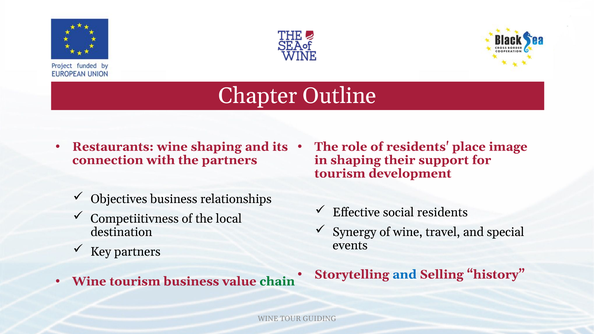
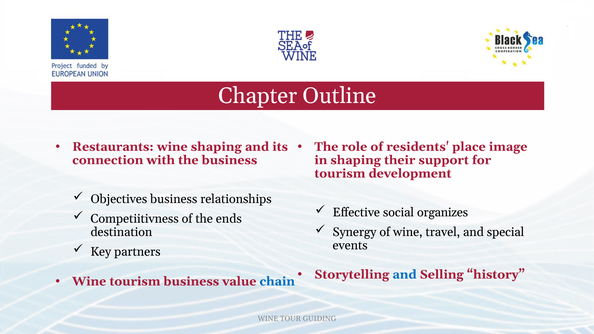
the partners: partners -> business (229, 160)
social residents: residents -> organizes (443, 213)
local: local -> ends (229, 219)
chain colour: green -> blue (277, 281)
